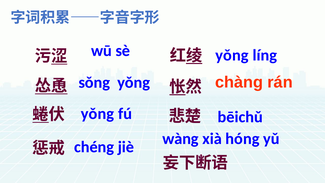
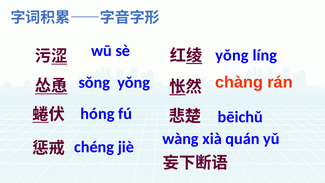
yǒng: yǒng -> hóng (97, 114)
hóng: hóng -> quán (243, 139)
